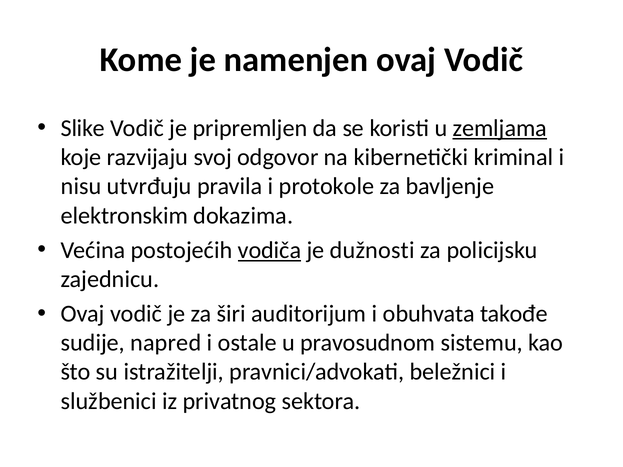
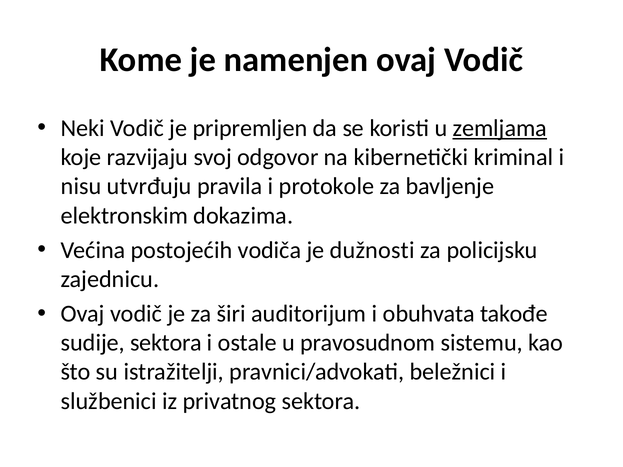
Slike: Slike -> Neki (83, 128)
vodiča underline: present -> none (269, 250)
sudije napred: napred -> sektora (166, 343)
